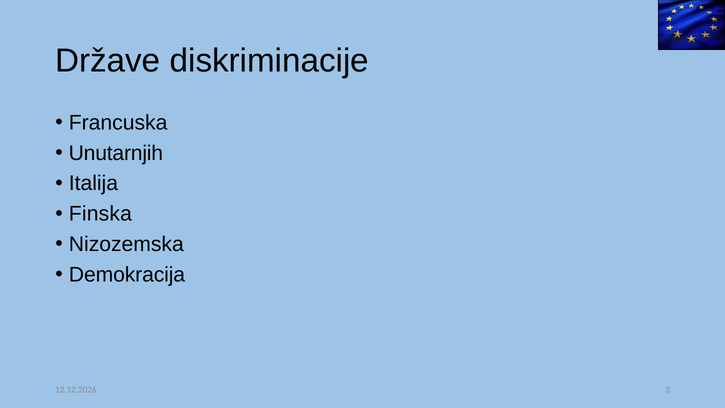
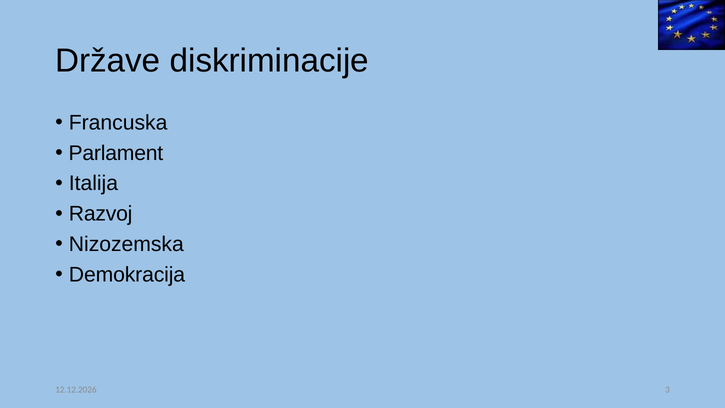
Unutarnjih: Unutarnjih -> Parlament (116, 153)
Finska: Finska -> Razvoj (101, 214)
